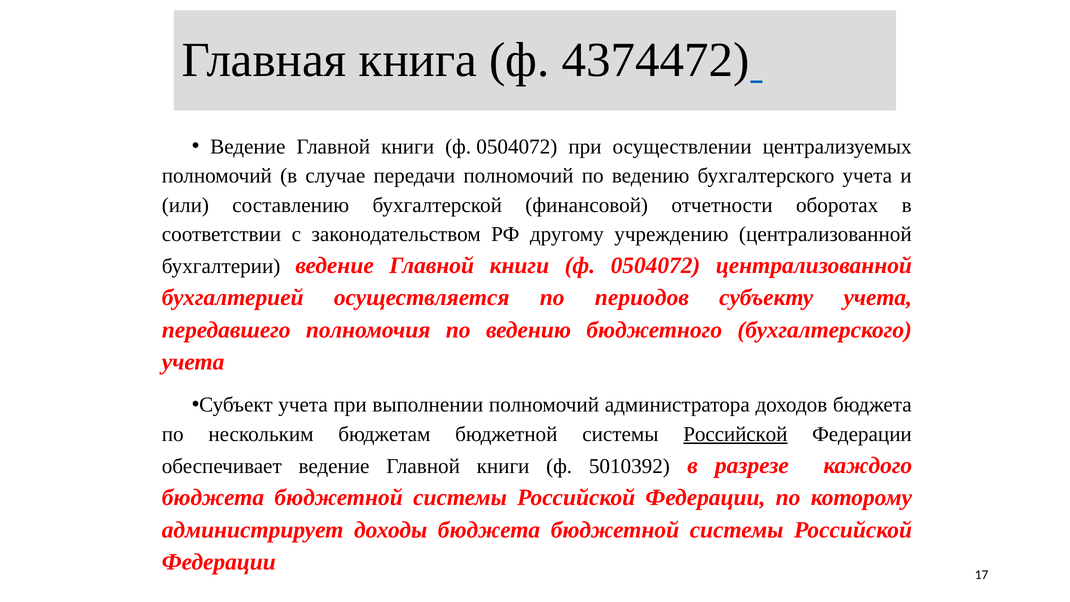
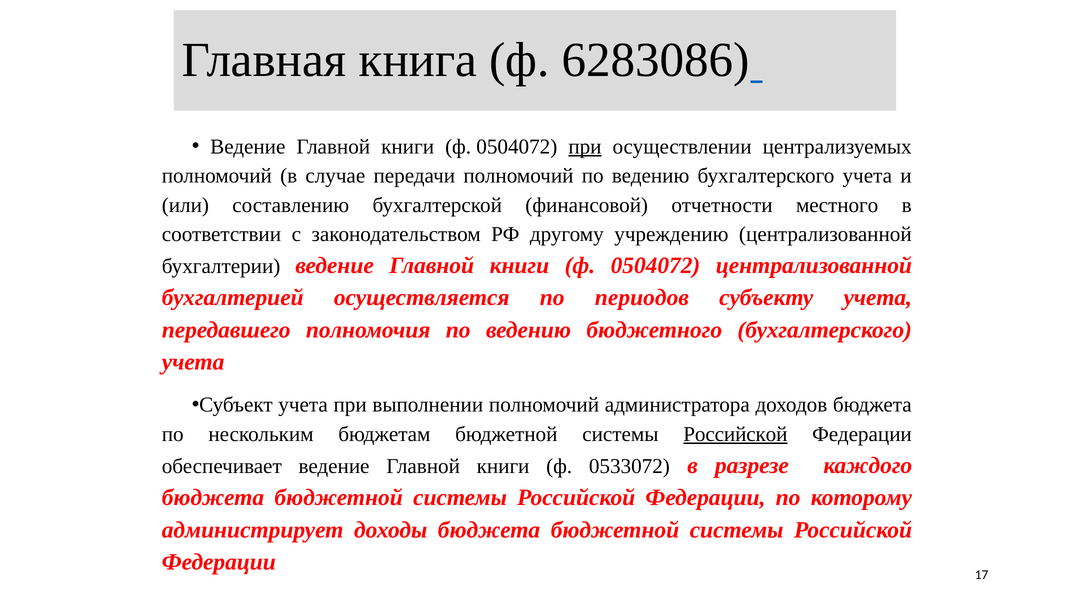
4374472: 4374472 -> 6283086 (656, 60)
при underline: none -> present (585, 147)
оборотах: оборотах -> местного (837, 205)
5010392: 5010392 -> 0533072 (629, 466)
